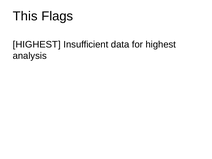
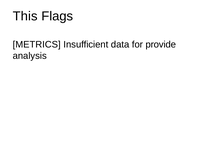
HIGHEST: HIGHEST -> METRICS (37, 44)
for highest: highest -> provide (161, 44)
